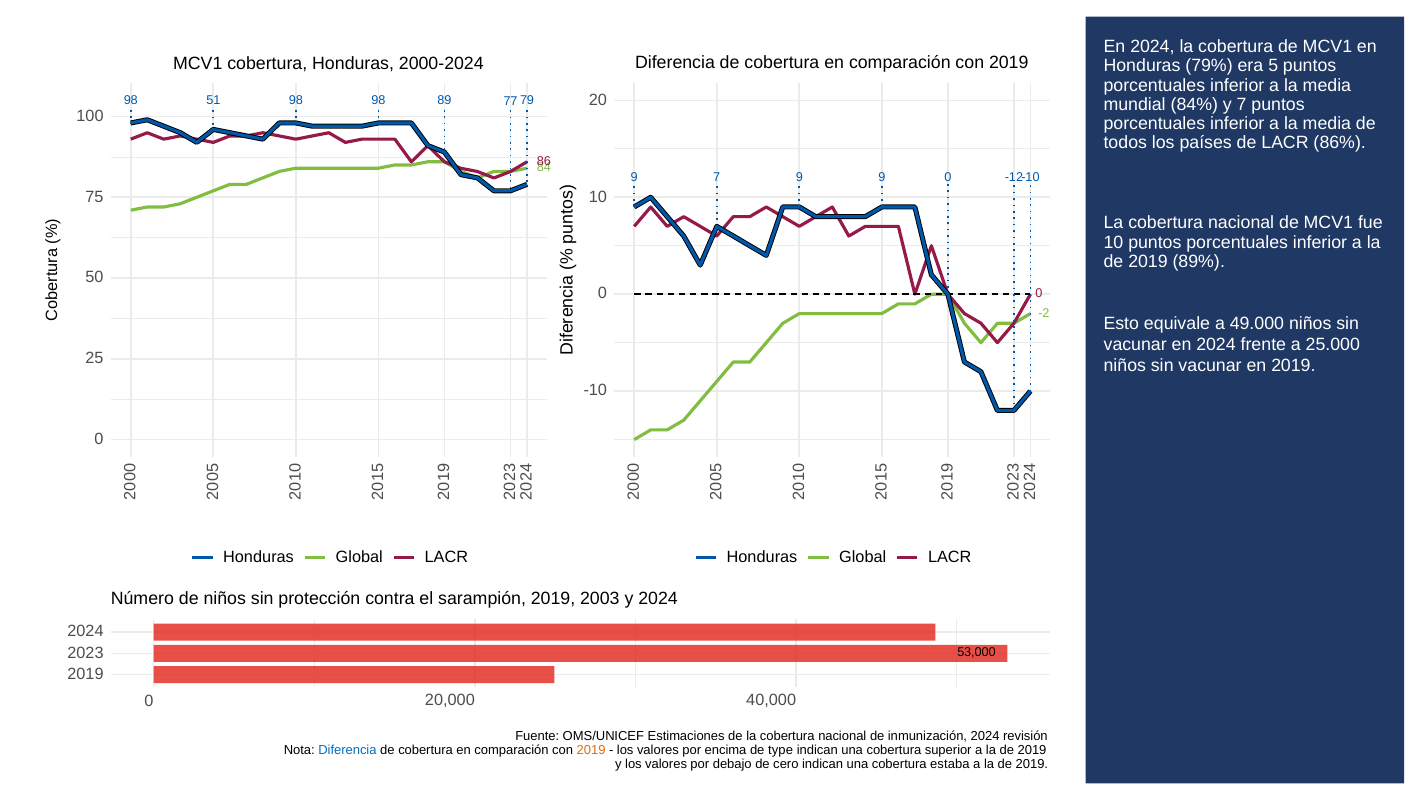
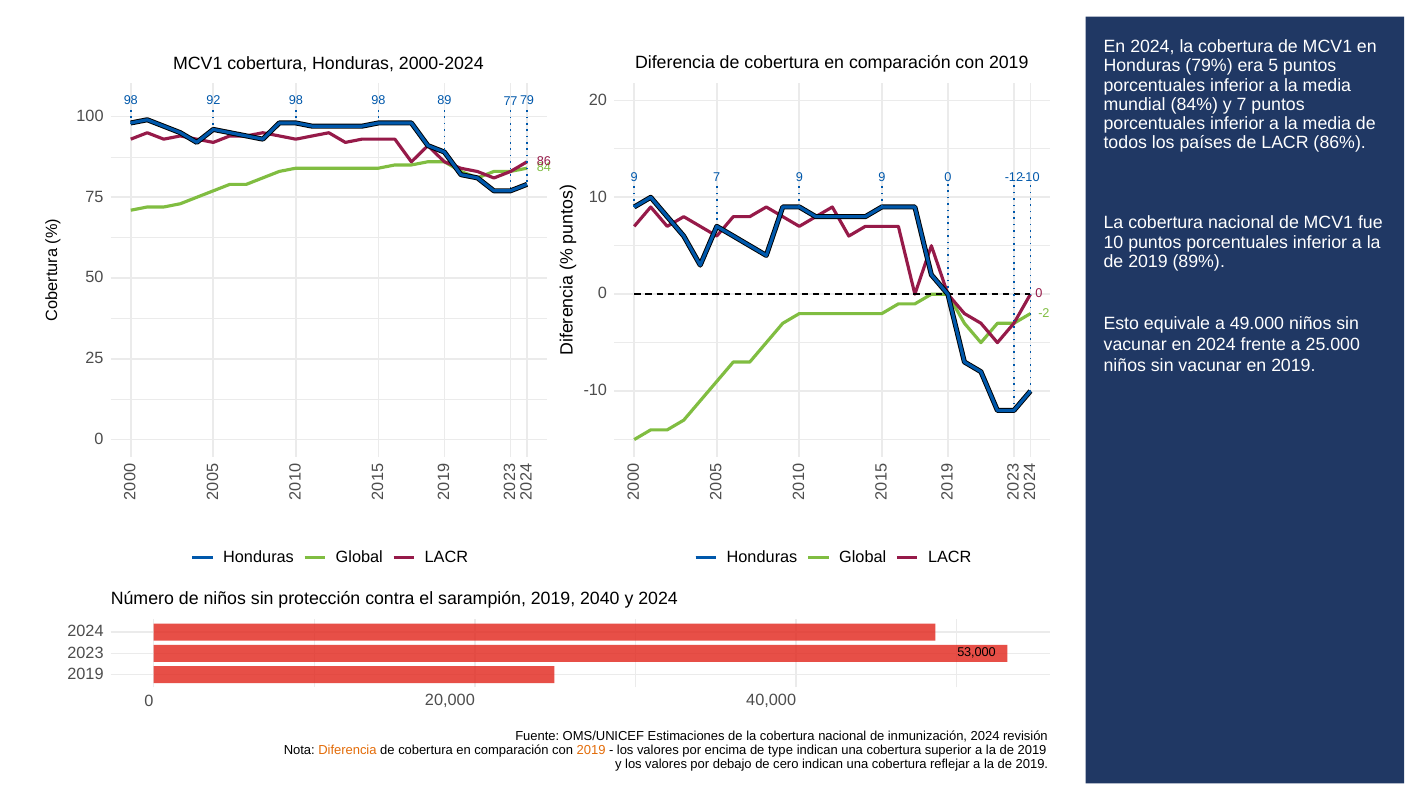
51: 51 -> 92 (213, 101)
2003: 2003 -> 2040 (600, 599)
Diferencia colour: blue -> orange (347, 750)
estaba: estaba -> reflejar (950, 764)
